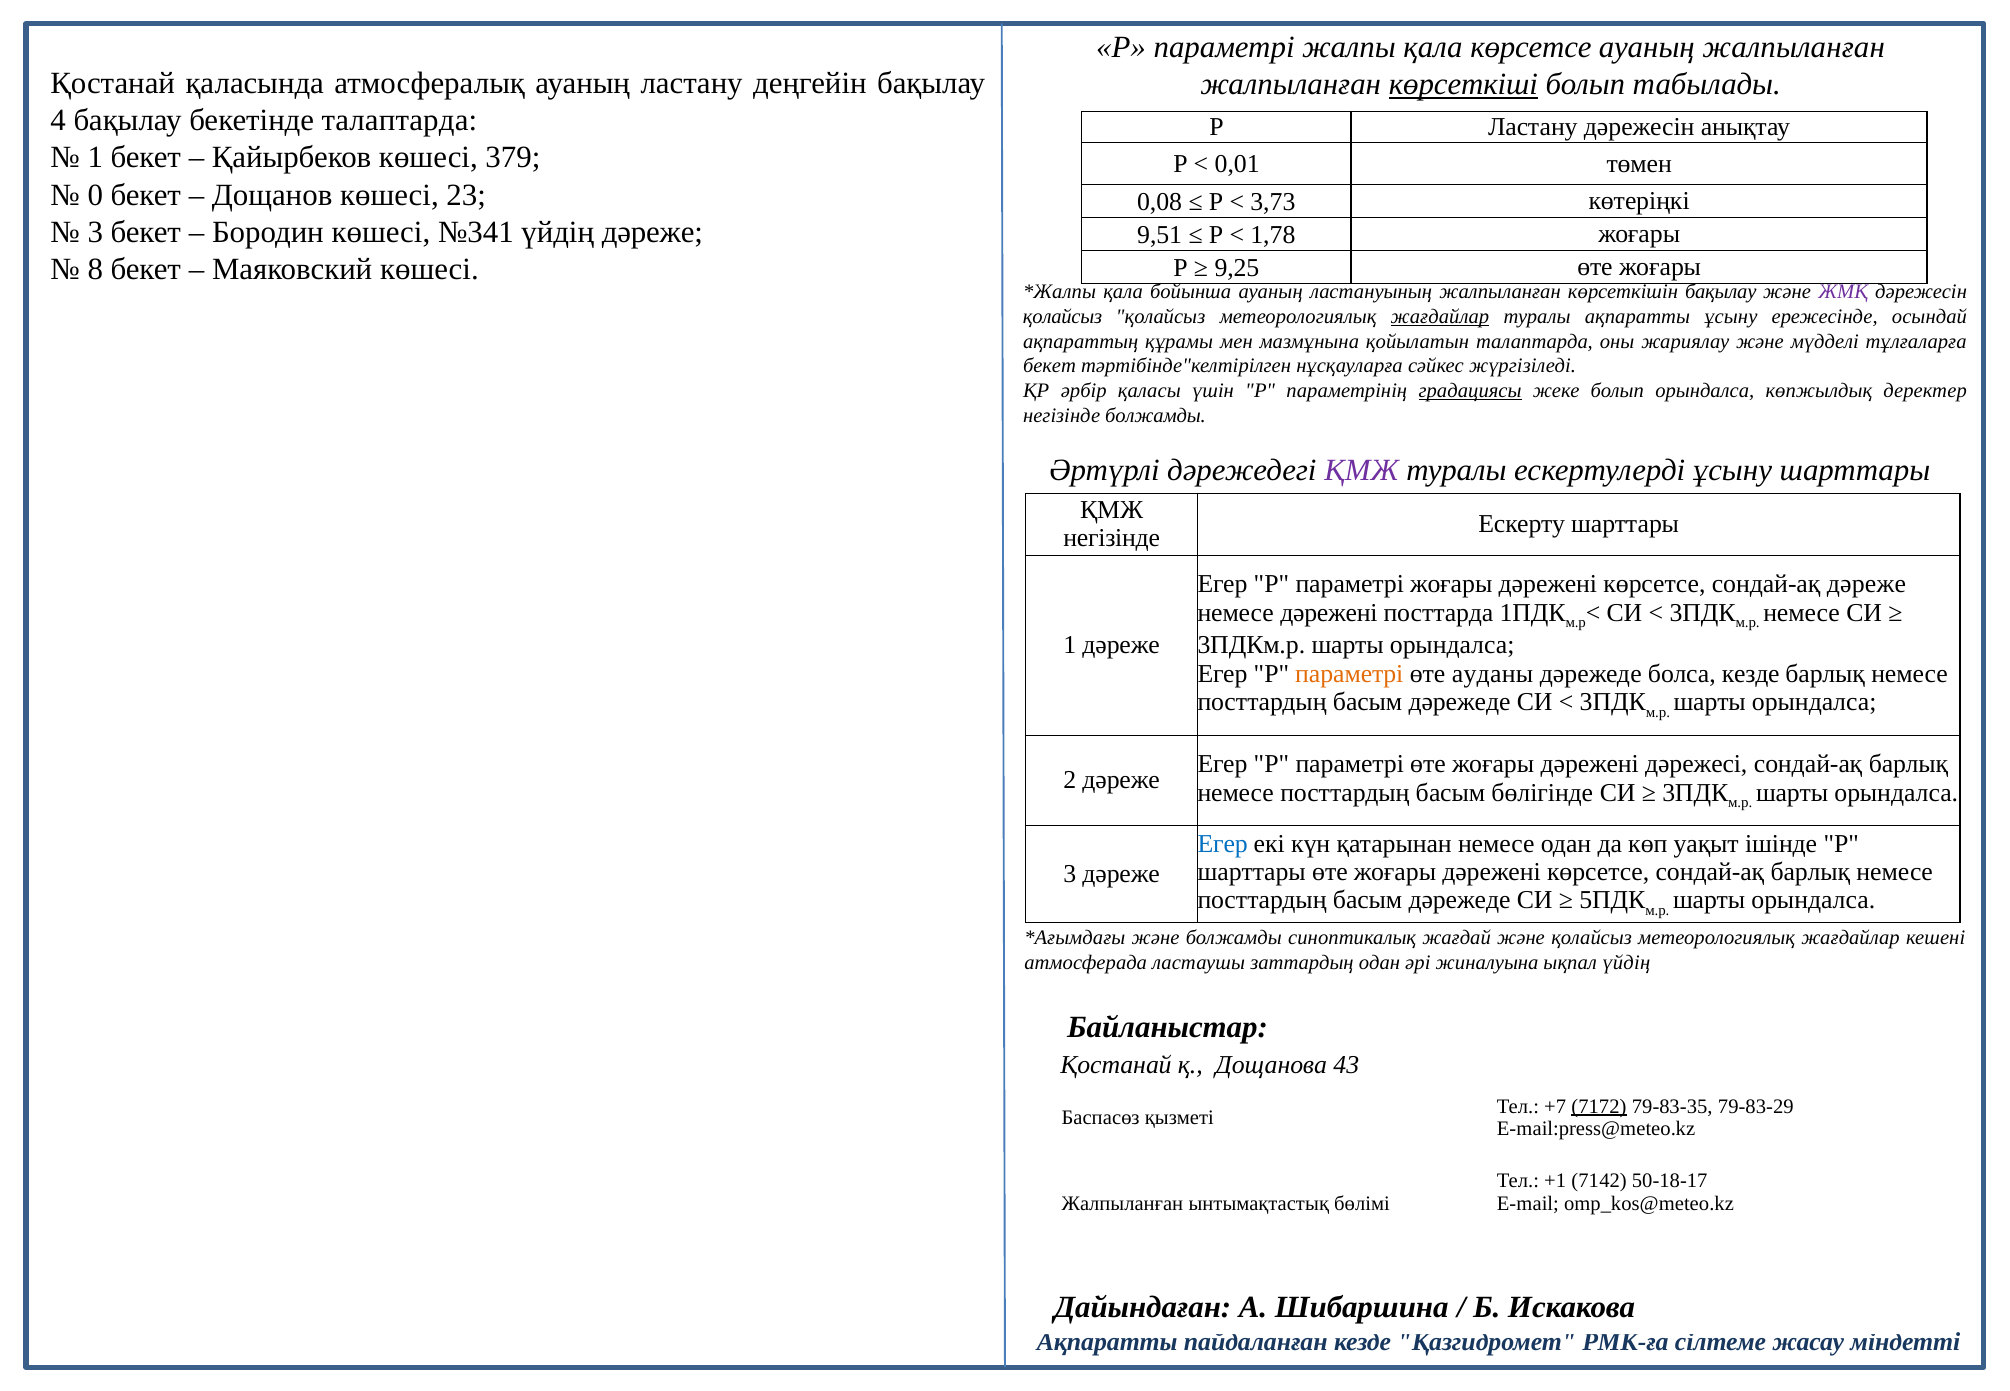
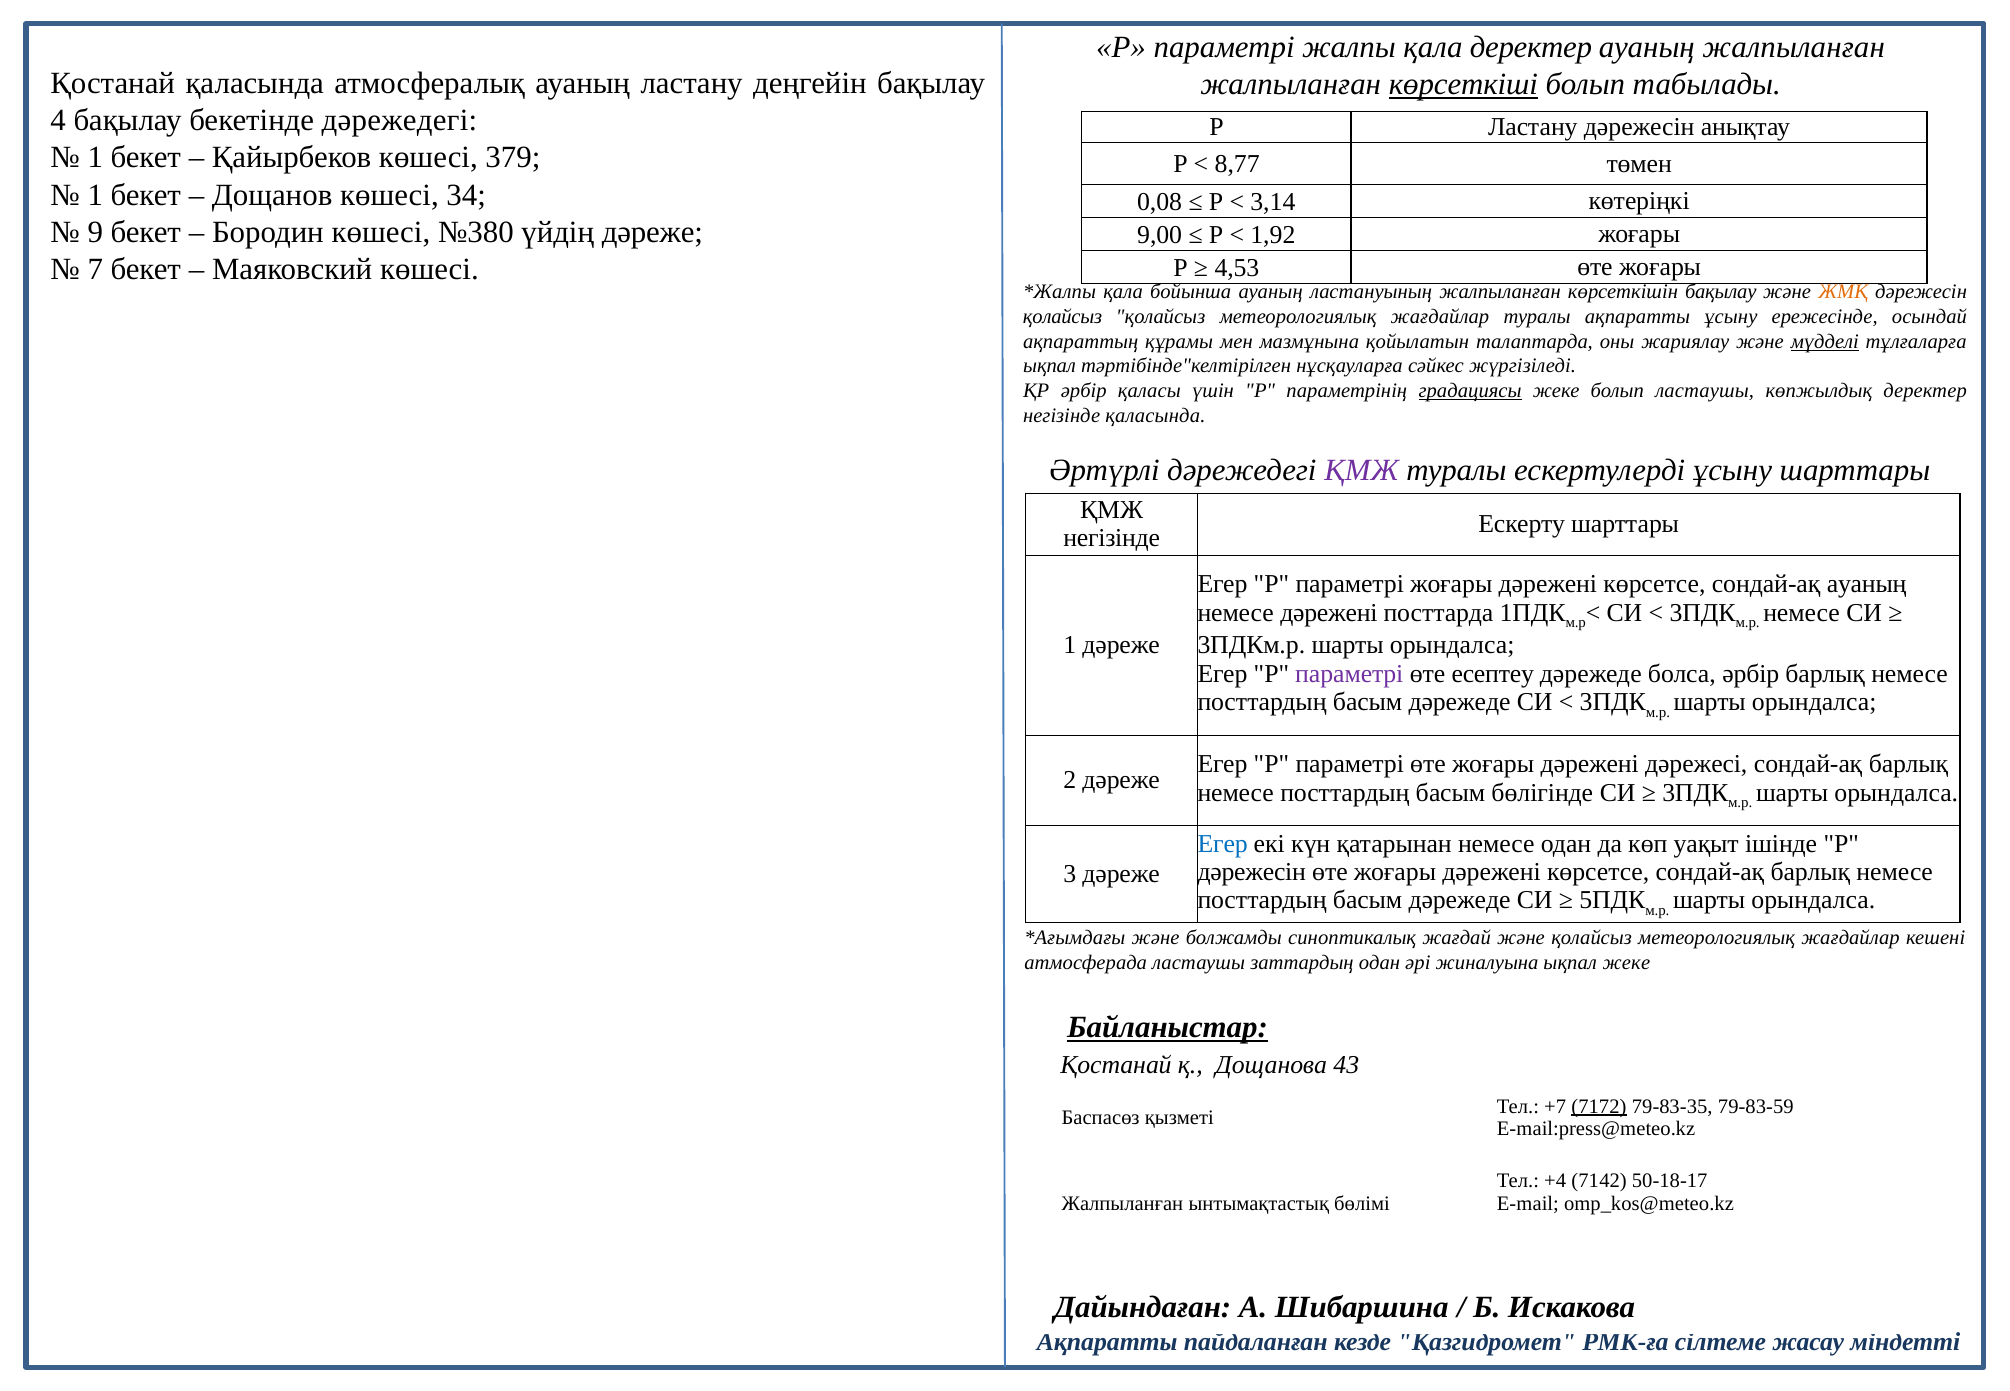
қала көрсетсе: көрсетсе -> деректер (1531, 47)
бекетінде талаптарда: талаптарда -> дәрежедегі (399, 121)
0,01: 0,01 -> 8,77 (1237, 165)
0: 0 -> 1 (95, 195)
23: 23 -> 34 (466, 195)
3,73: 3,73 -> 3,14 (1273, 202)
3: 3 -> 9 (95, 232)
№341: №341 -> №380 (476, 232)
9,51: 9,51 -> 9,00 (1160, 235)
1,78: 1,78 -> 1,92 (1273, 235)
8: 8 -> 7 (95, 269)
9,25: 9,25 -> 4,53 (1237, 269)
ЖМҚ colour: purple -> orange (1843, 292)
жағдайлар underline: present -> none (1440, 317)
мүдделі underline: none -> present (1825, 342)
бекет: бекет -> ықпал (1050, 366)
болып орындалса: орындалса -> ластаушы (1705, 391)
негізінде болжамды: болжамды -> қаласында (1155, 416)
сондай-ақ дәреже: дәреже -> ауаның (1867, 585)
параметрі colour: orange -> purple (1349, 674)
ауданы: ауданы -> есептеу (1493, 674)
болса кезде: кезде -> әрбір (1751, 674)
шарттары: шарттары -> дәрежесін (1252, 872)
ықпал үйдің: үйдің -> жеке (1626, 963)
Байланыстар underline: none -> present (1167, 1028)
79-83-29: 79-83-29 -> 79-83-59 (1756, 1107)
+1: +1 -> +4 (1555, 1181)
